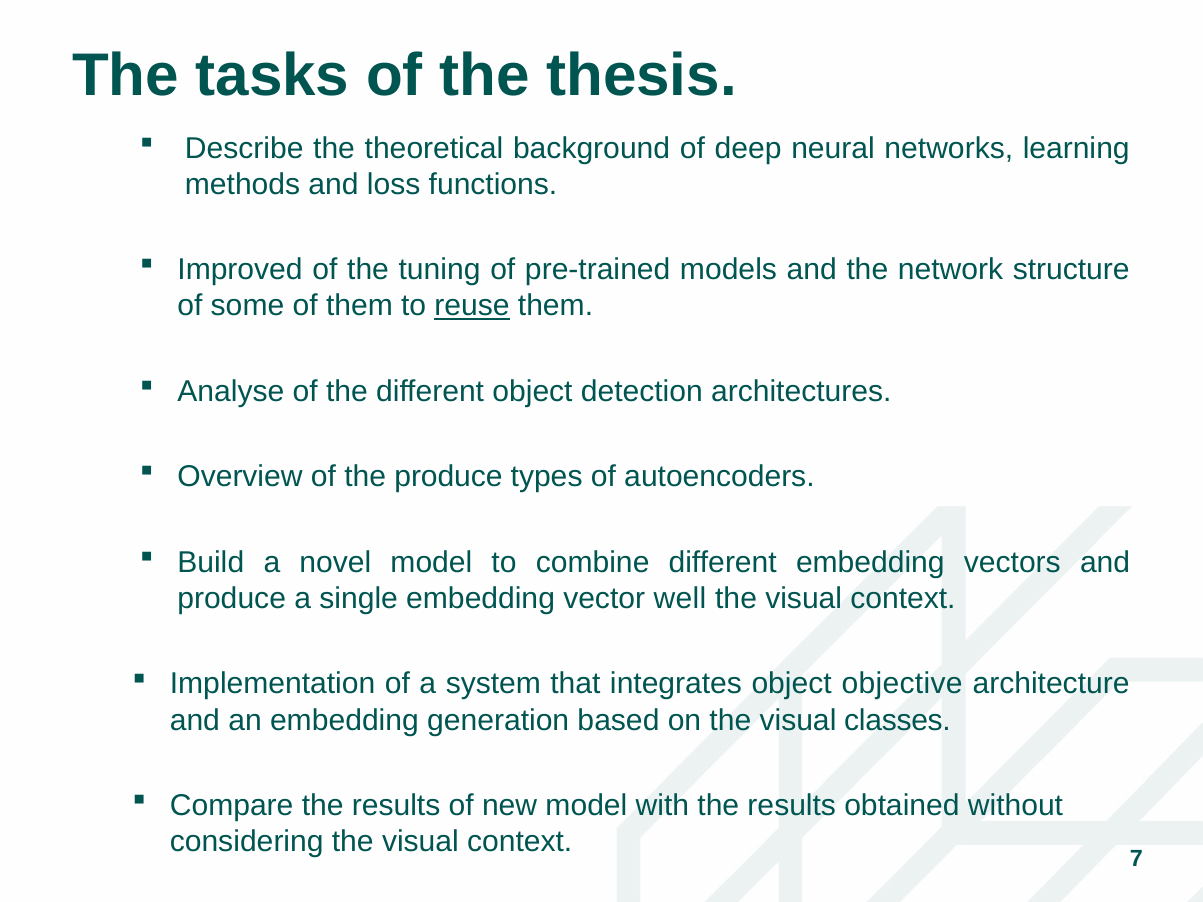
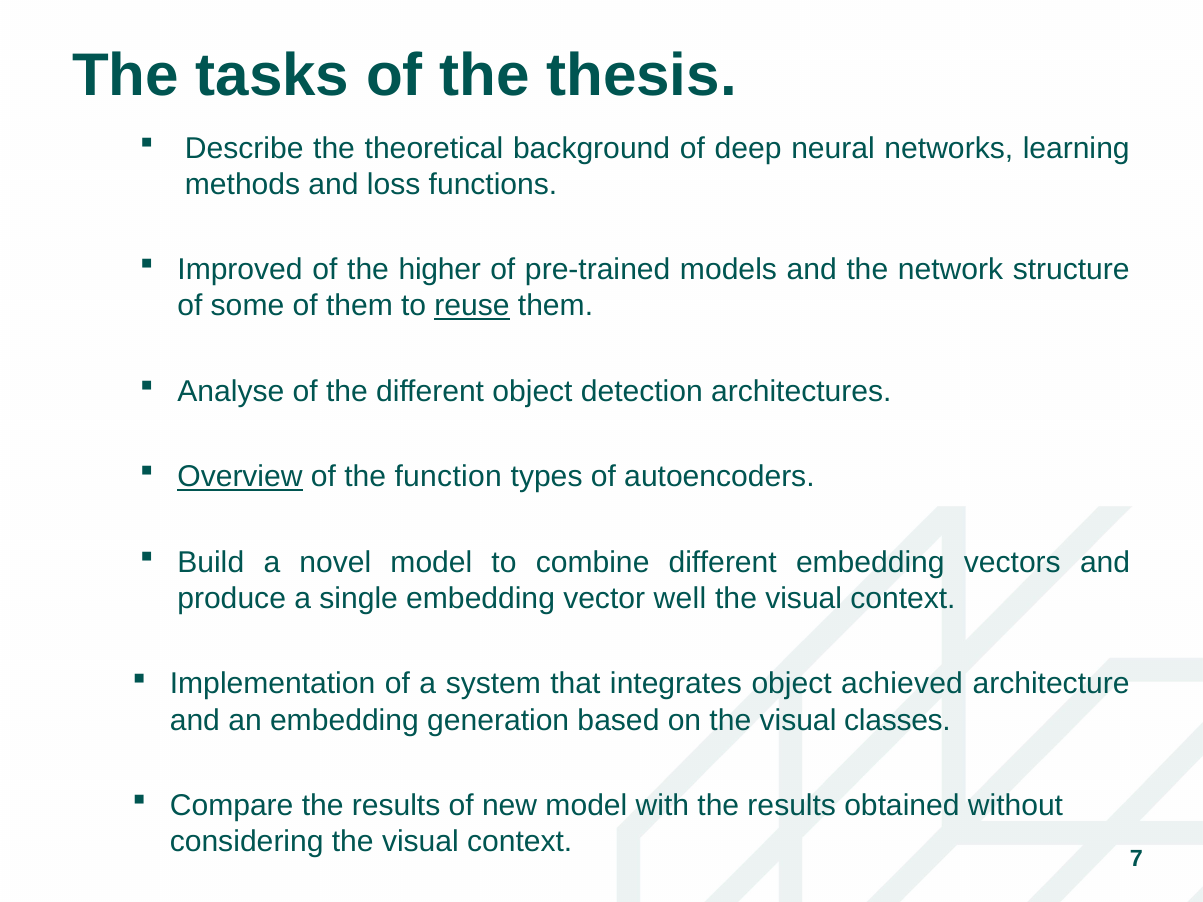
tuning: tuning -> higher (440, 270)
Overview underline: none -> present (240, 477)
the produce: produce -> function (448, 477)
objective: objective -> achieved (902, 684)
